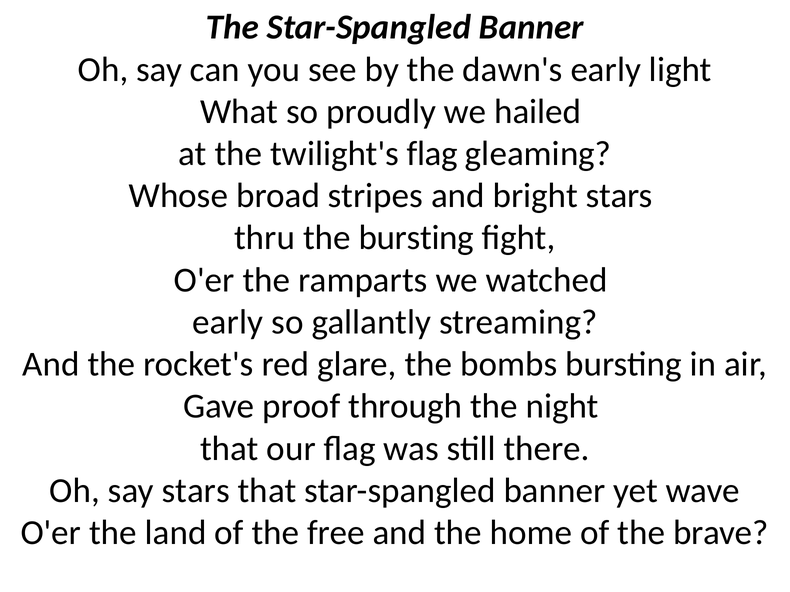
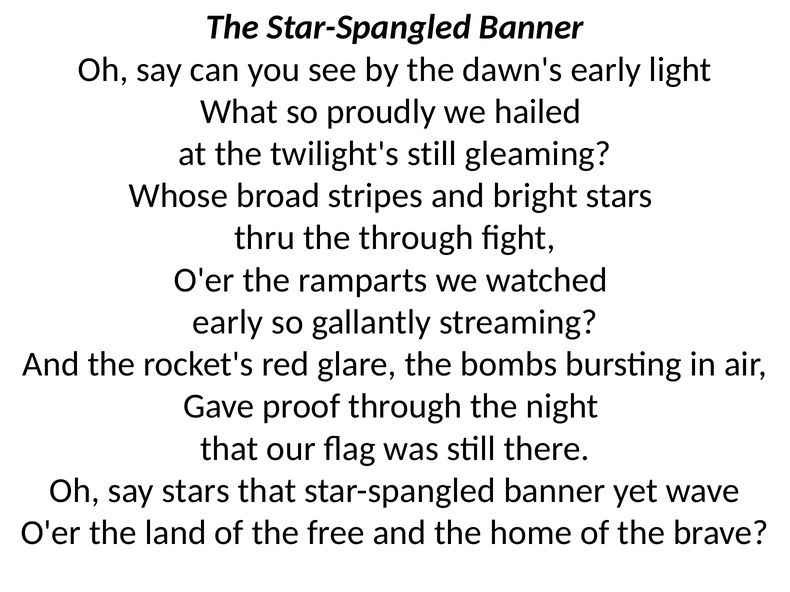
twilight's flag: flag -> still (432, 154)
the bursting: bursting -> through (416, 238)
